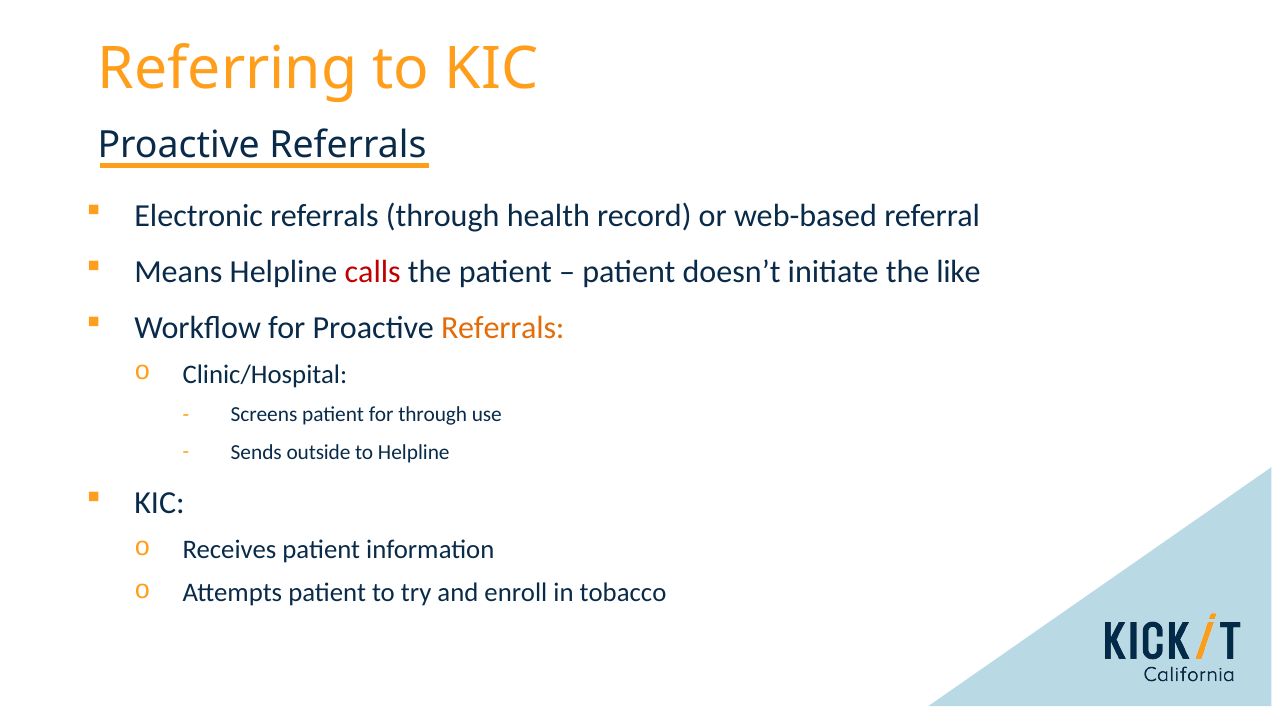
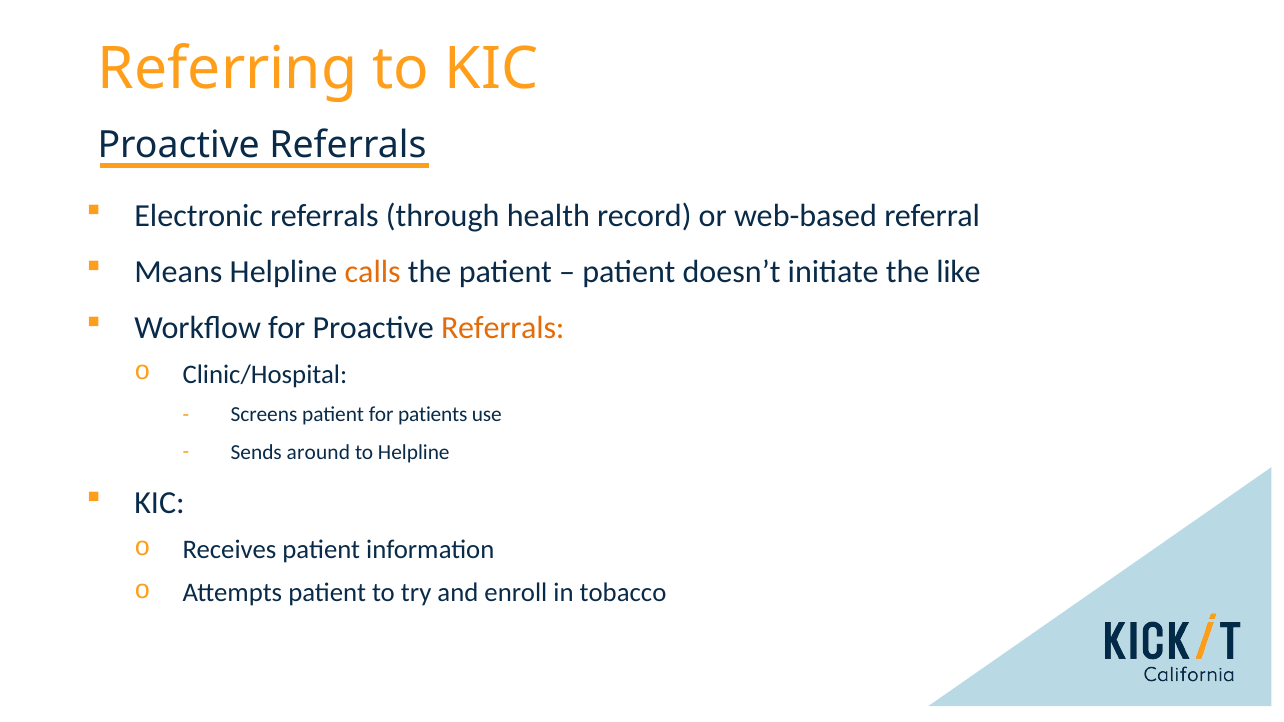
calls colour: red -> orange (373, 272)
for through: through -> patients (433, 415)
outside: outside -> around (318, 453)
